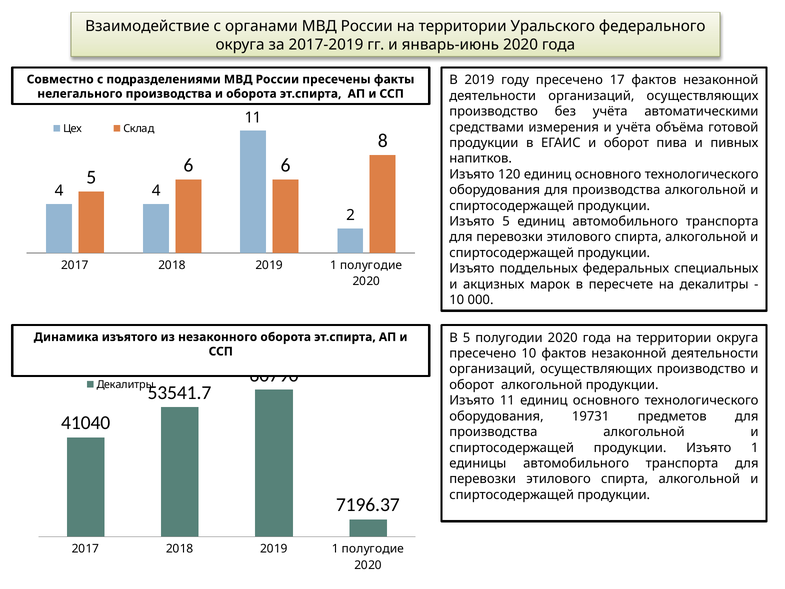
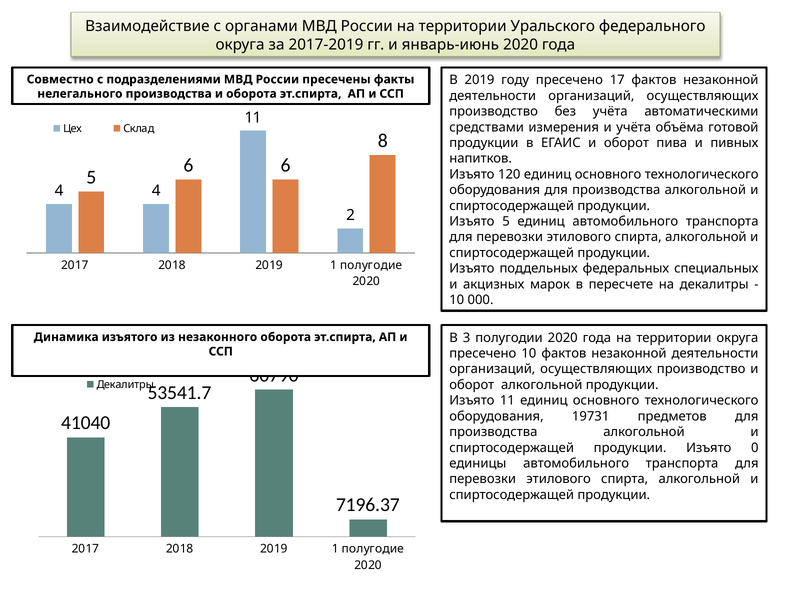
В 5: 5 -> 3 (467, 338)
Изъято 1: 1 -> 0 (755, 448)
